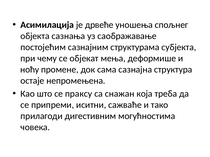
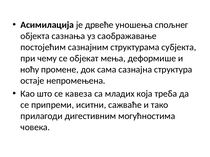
праксу: праксу -> кавеза (79, 94)
снажан: снажан -> младих (120, 94)
